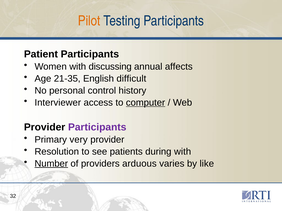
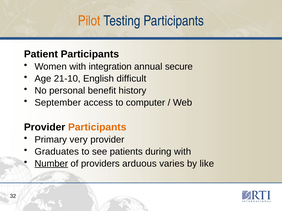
discussing: discussing -> integration (110, 67)
affects: affects -> secure (179, 67)
21-35: 21-35 -> 21-10 (67, 79)
control: control -> benefit (102, 91)
Interviewer: Interviewer -> September (58, 103)
computer underline: present -> none (146, 103)
Participants colour: purple -> orange (97, 127)
Resolution: Resolution -> Graduates (57, 152)
